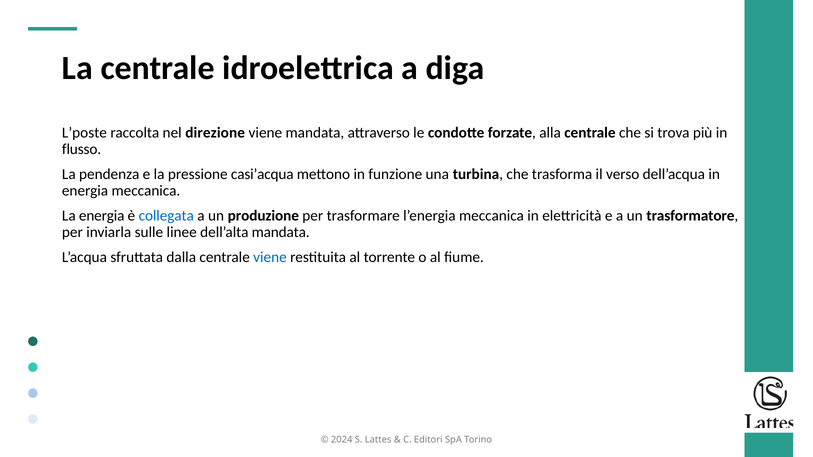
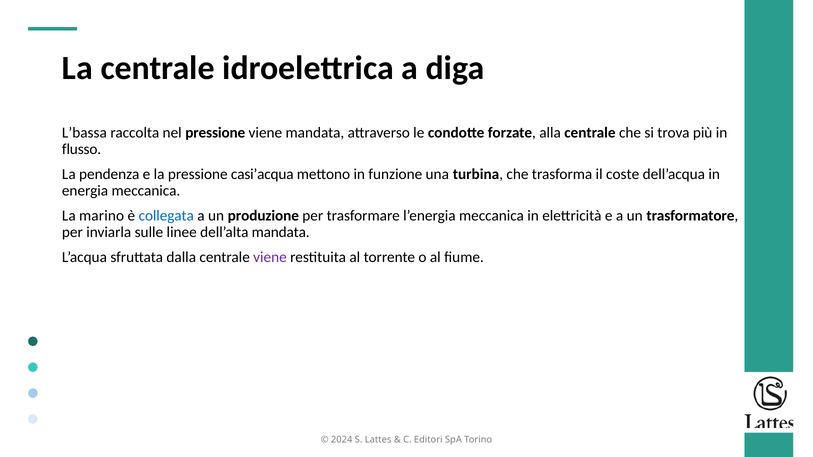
L’poste: L’poste -> L’bassa (84, 133)
nel direzione: direzione -> pressione (215, 133)
verso: verso -> coste (623, 174)
La energia: energia -> marino (102, 216)
viene colour: blue -> purple (270, 257)
